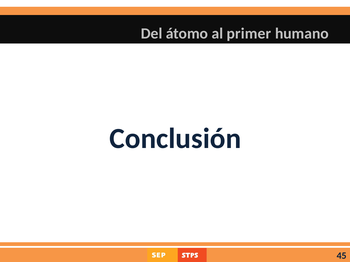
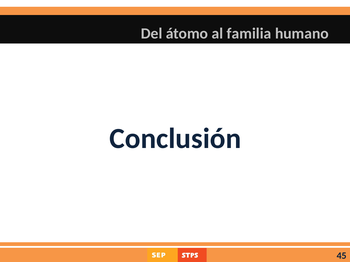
primer: primer -> familia (249, 33)
